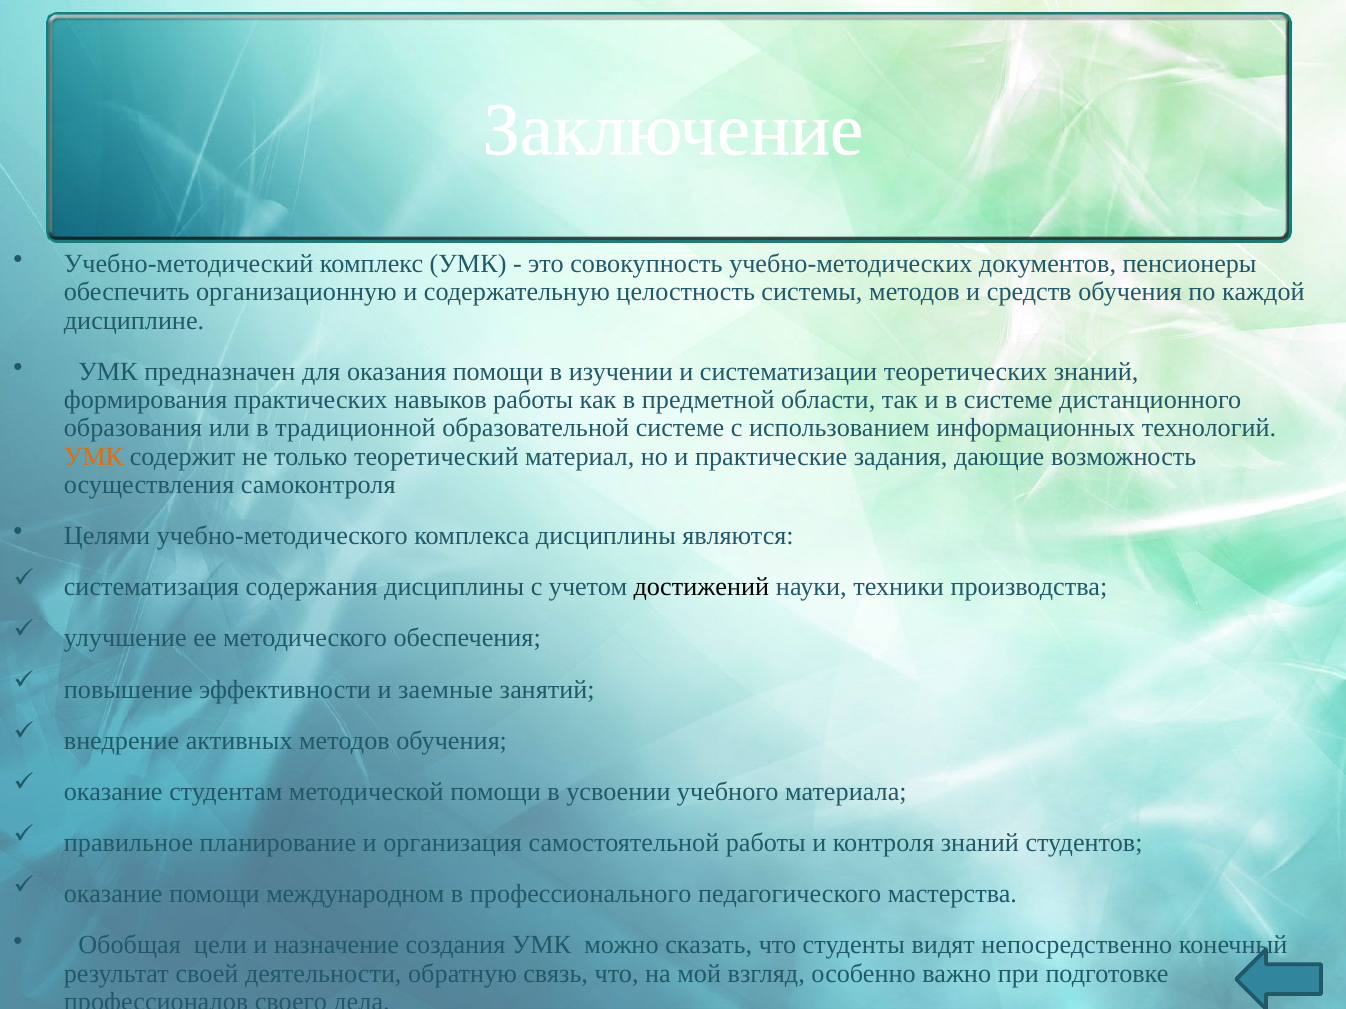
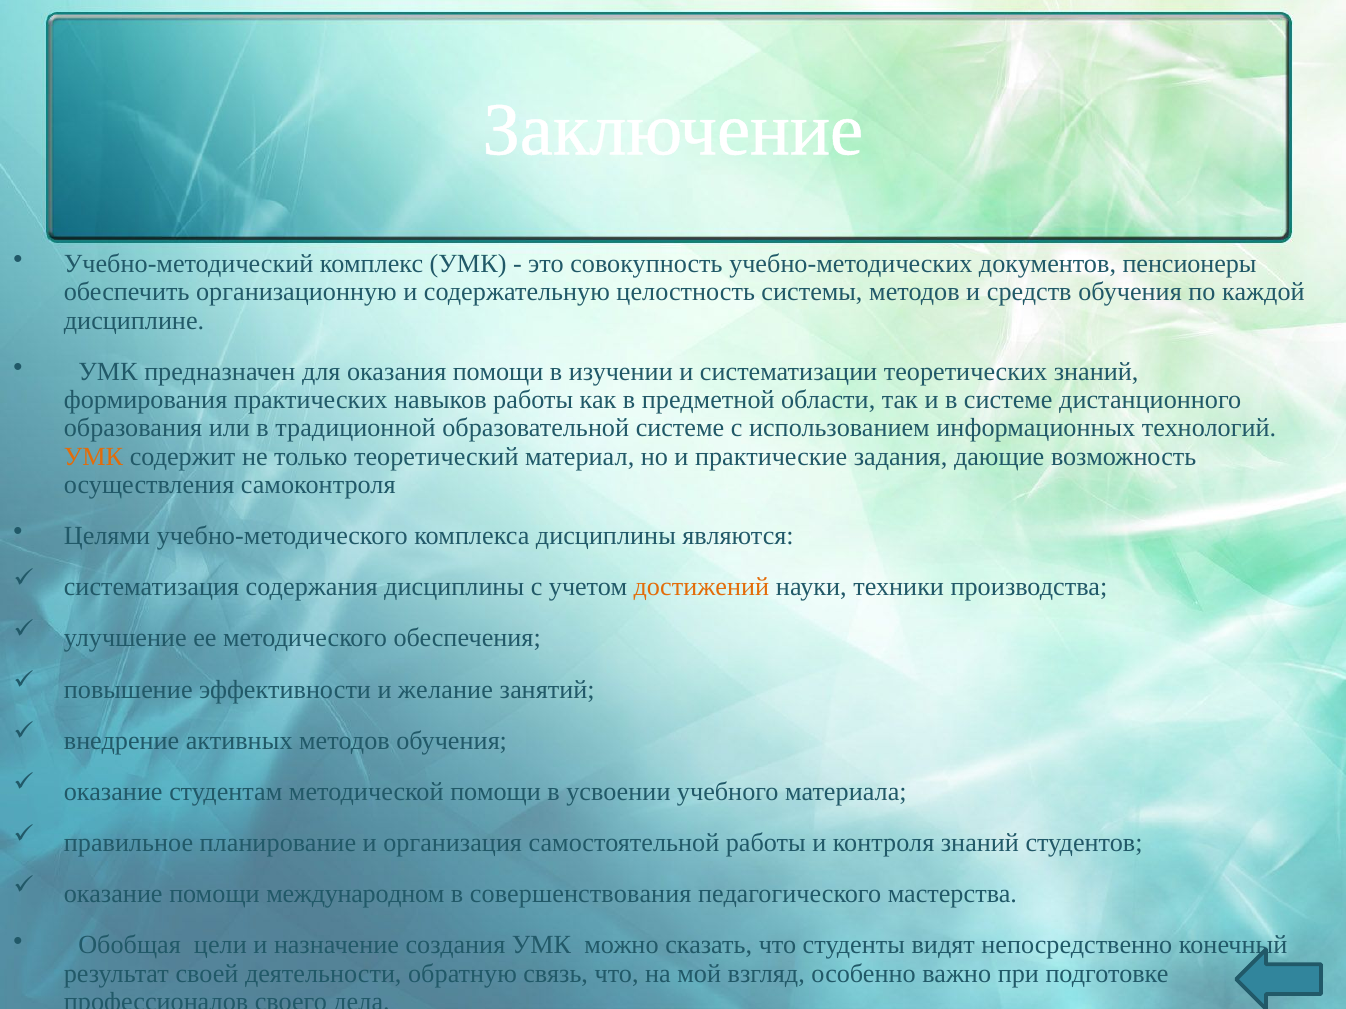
достижений colour: black -> orange (701, 587)
заемные: заемные -> желание (446, 690)
профессионального: профессионального -> совершенствования (581, 895)
